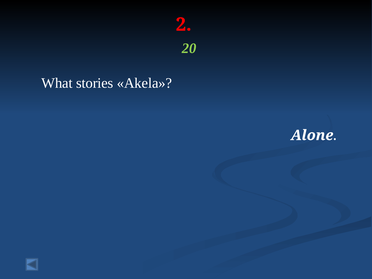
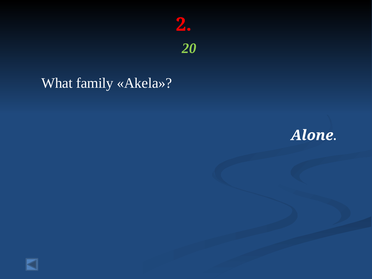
stories: stories -> family (95, 83)
